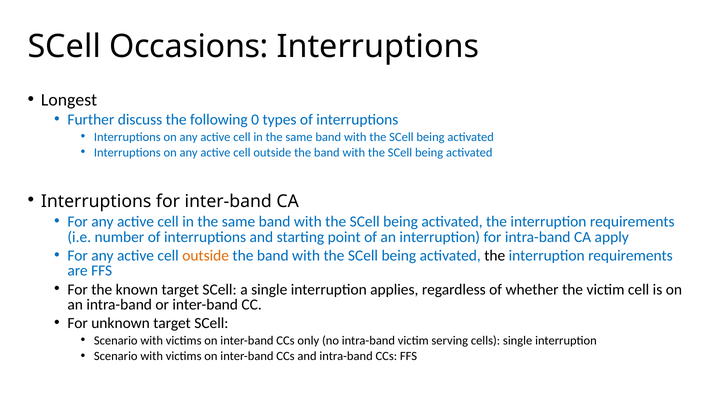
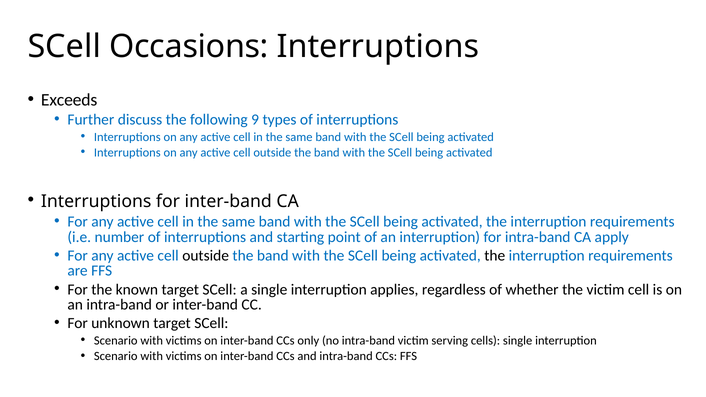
Longest: Longest -> Exceeds (69, 100)
0: 0 -> 9 (255, 120)
outside colour: orange -> black (206, 256)
